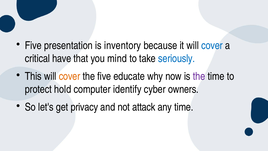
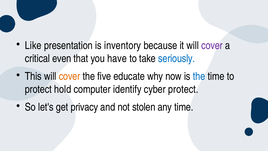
Five: Five -> Like (33, 45)
cover colour: blue -> purple (212, 45)
have: have -> even (62, 58)
mind: mind -> have (117, 58)
the colour: purple -> blue (199, 76)
cyber owners: owners -> protect (183, 89)
attack: attack -> stolen (144, 107)
